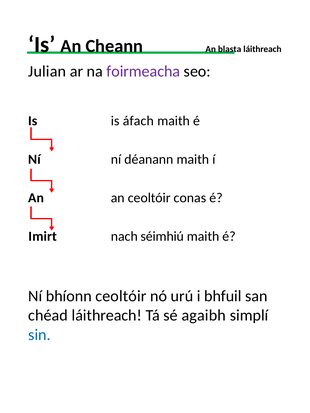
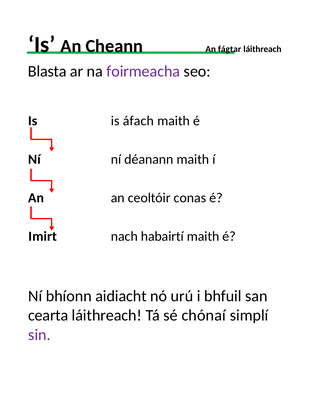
blasta: blasta -> fágtar (230, 49)
Julian: Julian -> Blasta (47, 71)
séimhiú: séimhiú -> habairtí (162, 237)
bhíonn ceoltóir: ceoltóir -> aidiacht (121, 296)
chéad: chéad -> cearta (48, 316)
agaibh: agaibh -> chónaí (204, 316)
sin colour: blue -> purple (39, 335)
